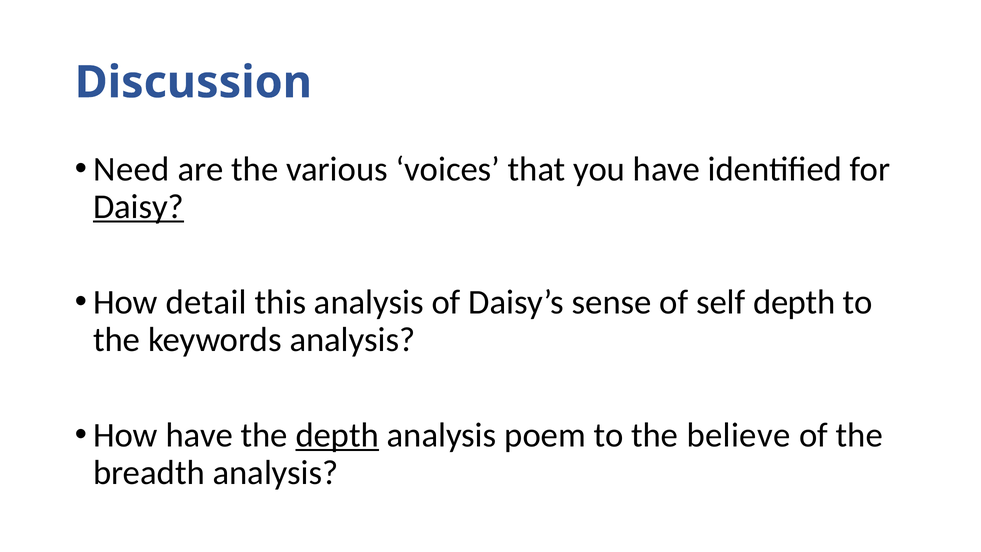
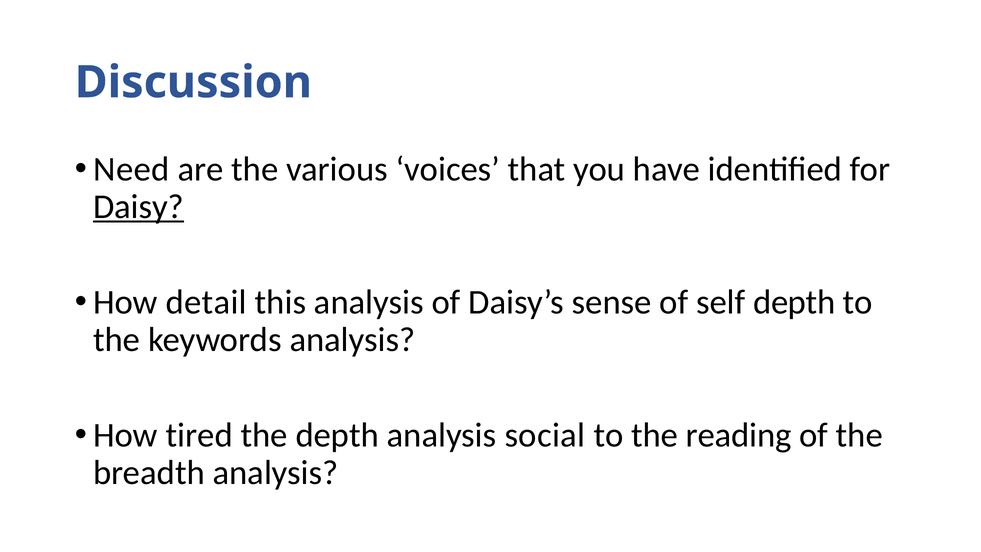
How have: have -> tired (199, 435)
depth underline: present -> none (337, 435)
poem: poem -> social (545, 435)
believe: believe -> reading (739, 435)
